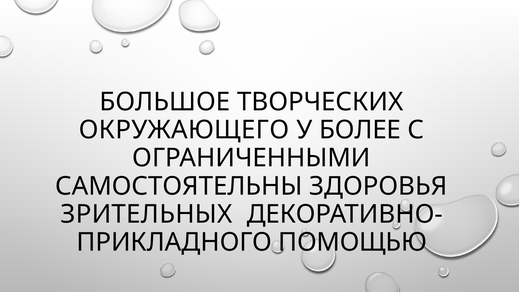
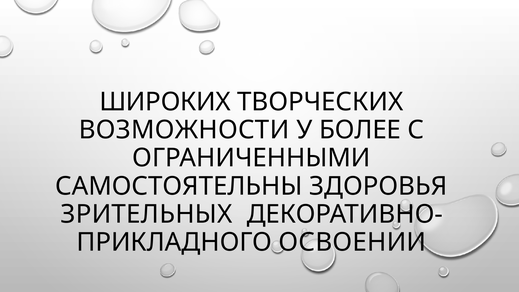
БОЛЬШОЕ: БОЛЬШОЕ -> ШИРОКИХ (165, 102)
ОКРУЖАЮЩЕГО: ОКРУЖАЮЩЕГО -> ВОЗМОЖНОСТИ (184, 130)
ПОМОЩЬЮ: ПОМОЩЬЮ -> ОСВОЕНИИ (352, 242)
